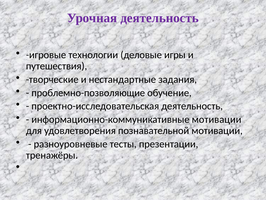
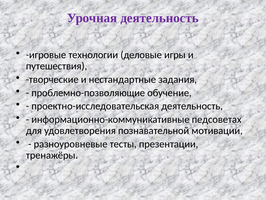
информационно-коммуникативные мотивации: мотивации -> педсоветах (217, 119)
